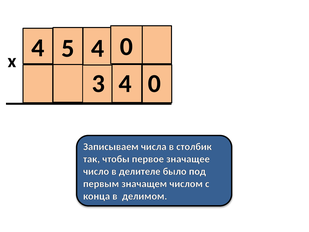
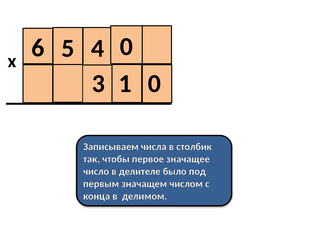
х 4: 4 -> 6 (38, 48)
3 4: 4 -> 1 (125, 84)
